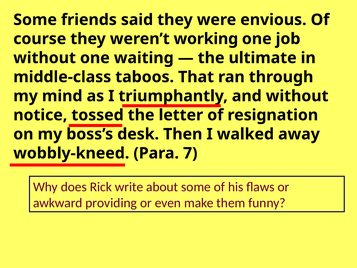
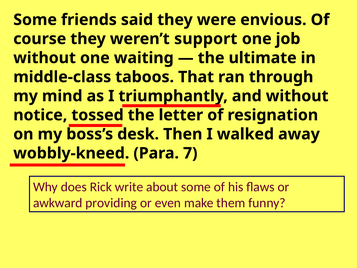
working: working -> support (206, 39)
